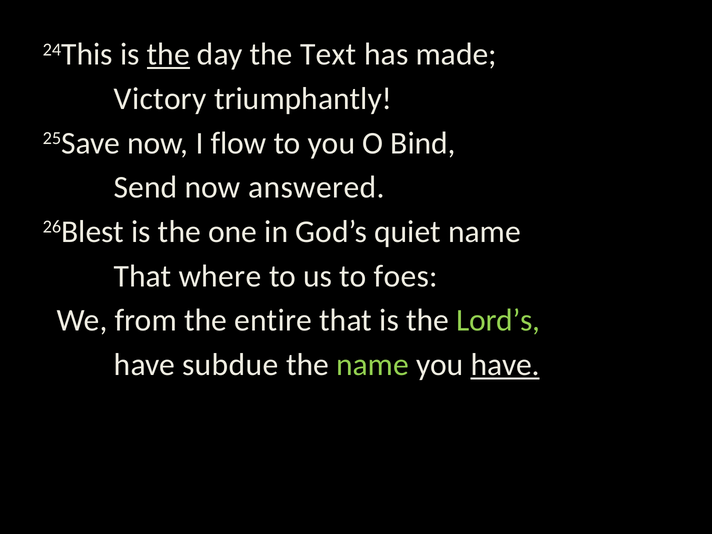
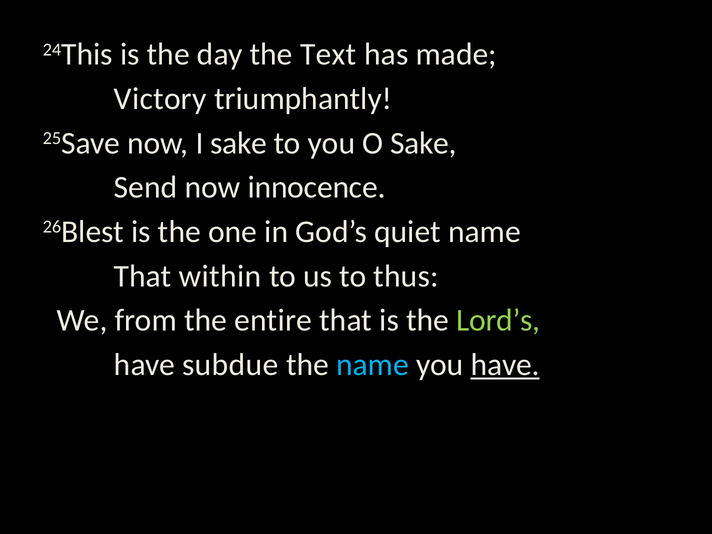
the underline: present -> none (168, 54)
I flow: flow -> sake (239, 143)
O Bind: Bind -> Sake (423, 143)
answered: answered -> innocence (317, 187)
where: where -> within (220, 276)
foes: foes -> thus (406, 276)
name colour: light green -> light blue (373, 365)
